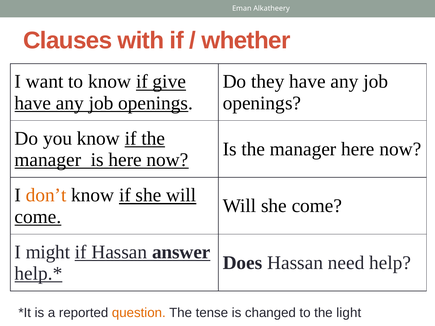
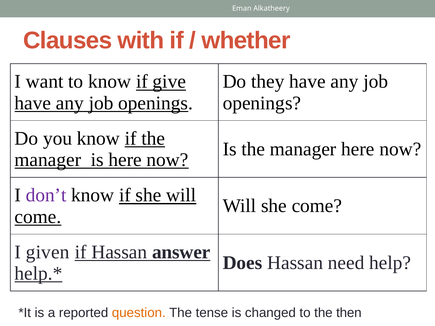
don’t colour: orange -> purple (46, 195)
might: might -> given (48, 252)
light: light -> then (349, 313)
